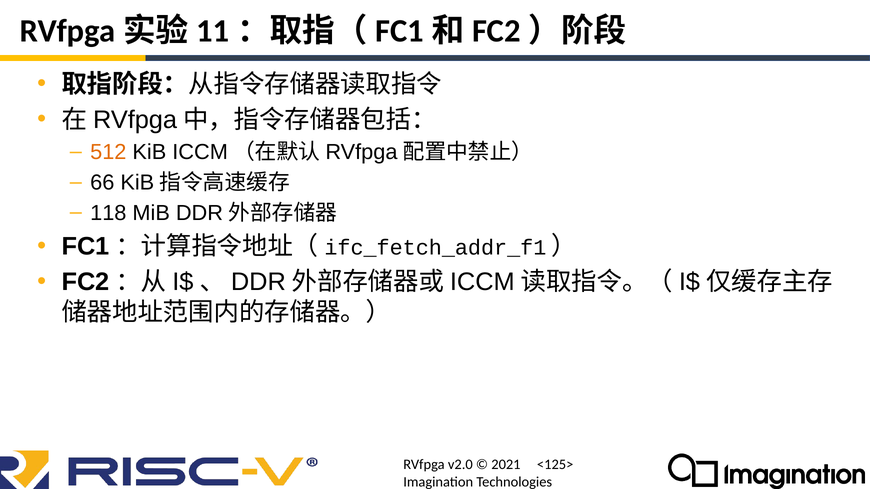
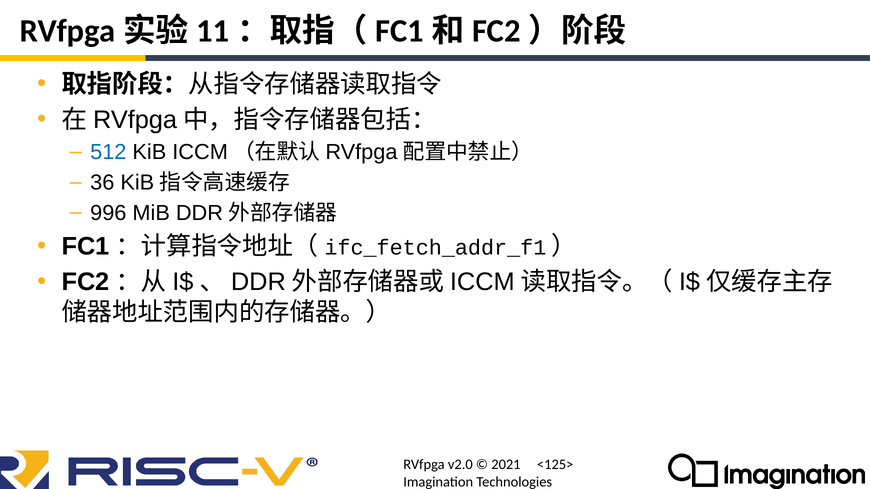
512 colour: orange -> blue (108, 152)
66: 66 -> 36 (102, 183)
118: 118 -> 996 (108, 213)
